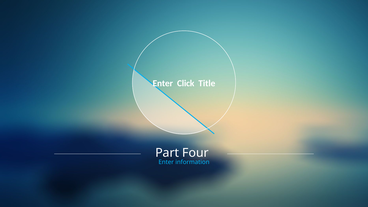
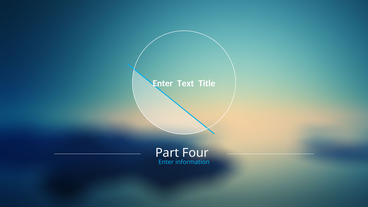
Click: Click -> Text (186, 83)
